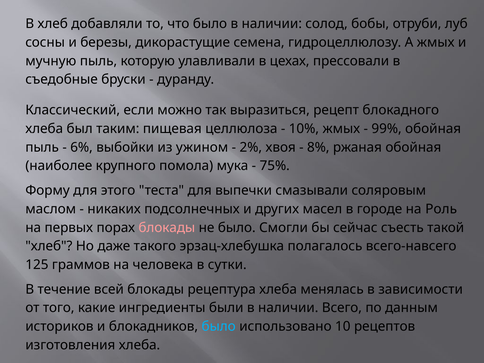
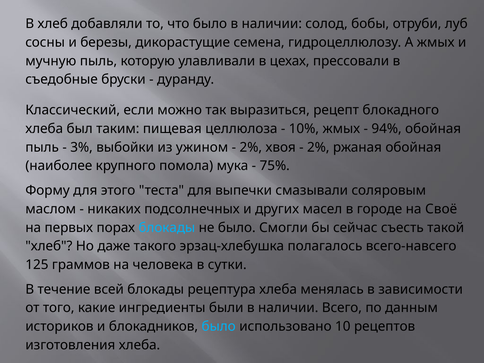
99%: 99% -> 94% (387, 129)
6%: 6% -> 3% (81, 147)
8%: 8% -> 2% (318, 147)
Роль: Роль -> Своё (441, 209)
блокады colour: pink -> light blue (167, 228)
